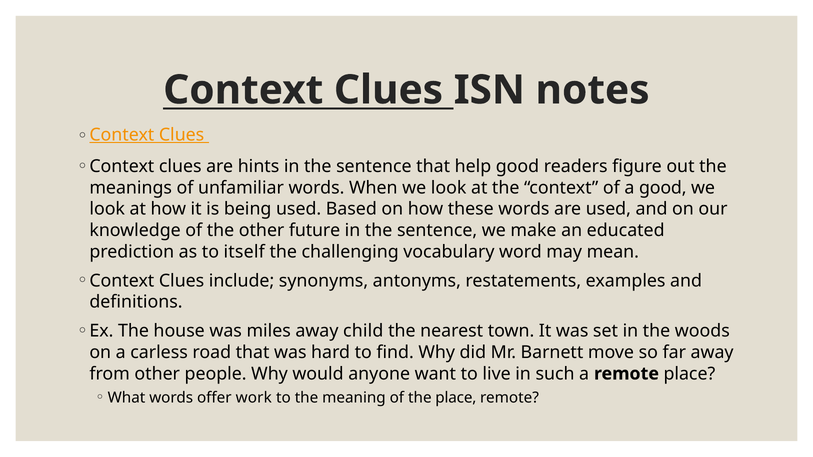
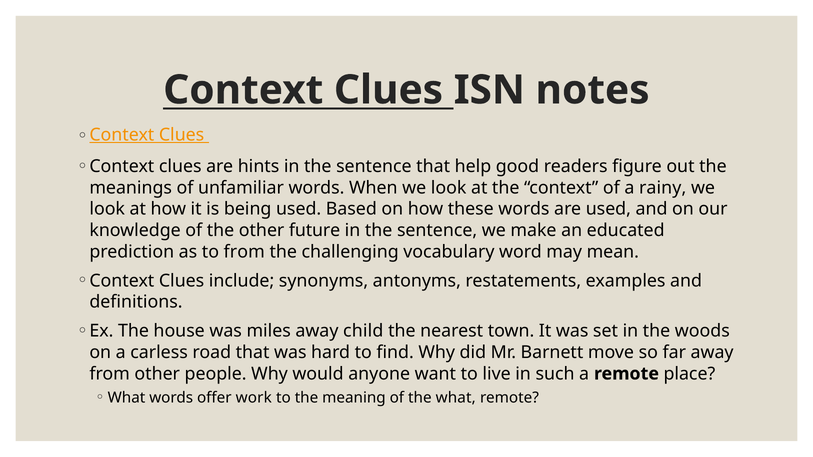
a good: good -> rainy (663, 188)
to itself: itself -> from (244, 252)
the place: place -> what (456, 398)
